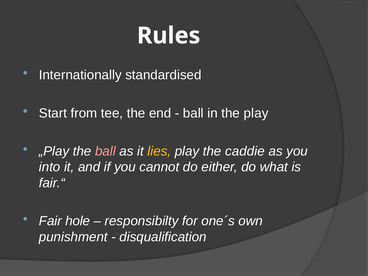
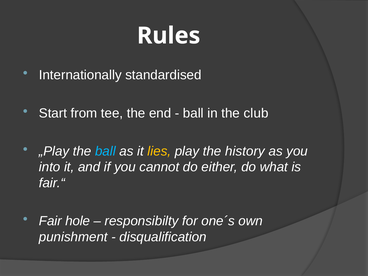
the play: play -> club (256, 113)
ball colour: pink -> light blue (105, 151)
caddie: caddie -> history (245, 151)
